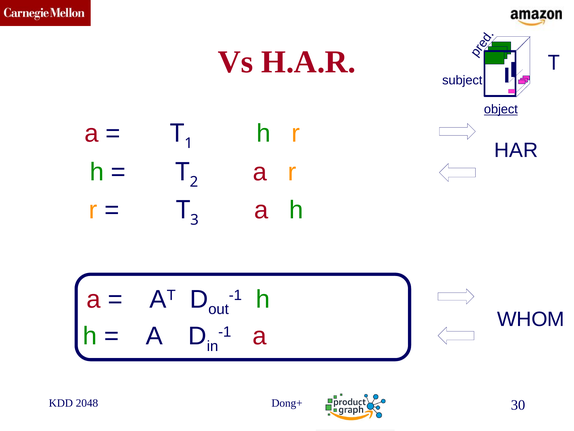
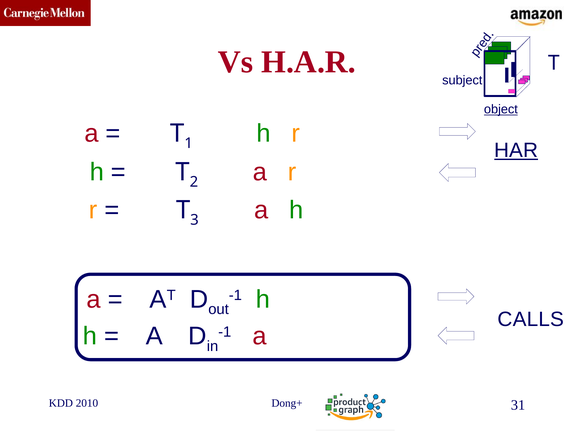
HAR underline: none -> present (516, 150)
WHOM: WHOM -> CALLS (531, 319)
2048: 2048 -> 2010 (87, 403)
30: 30 -> 31 (518, 405)
